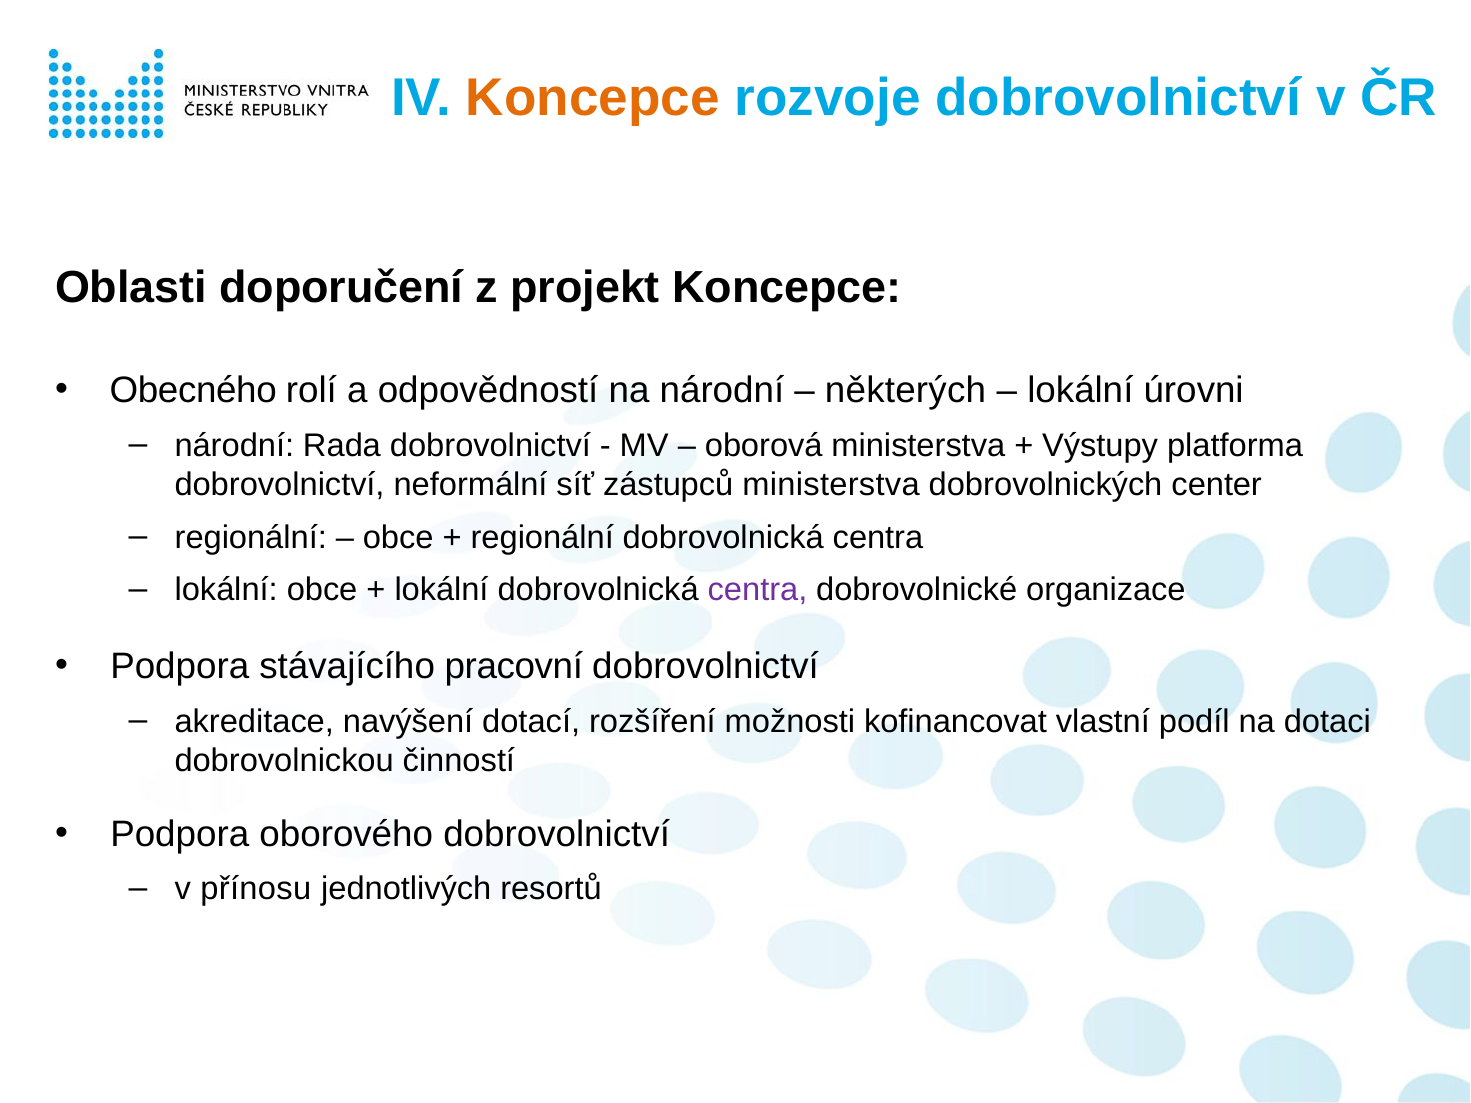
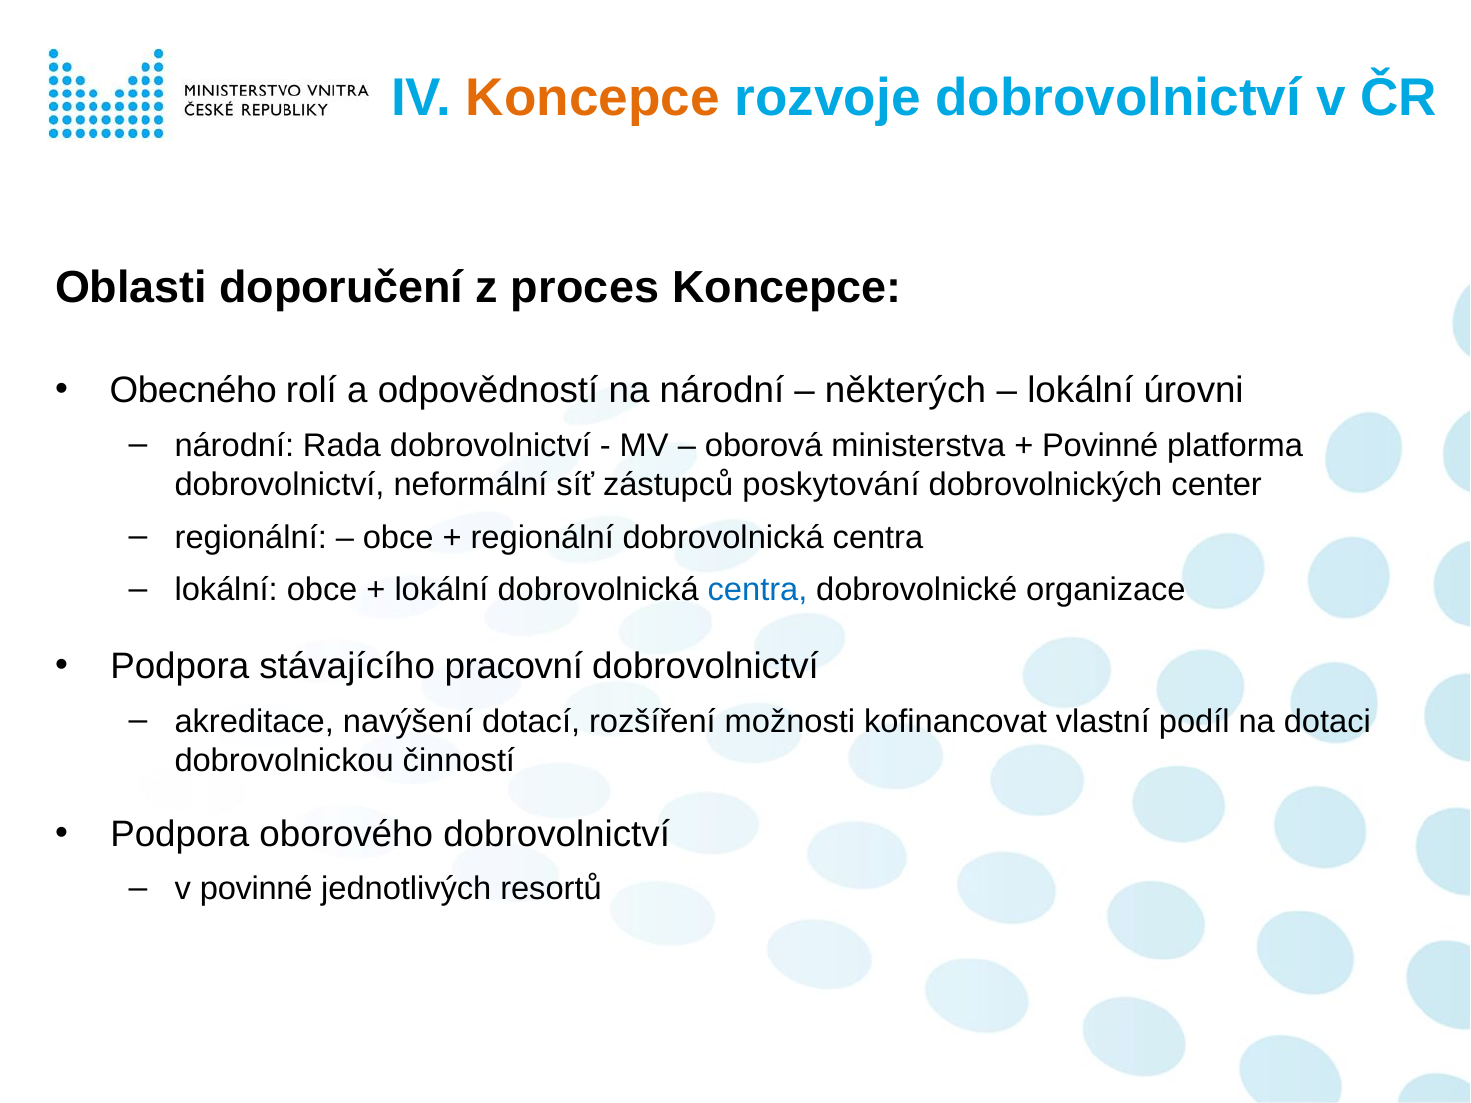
projekt: projekt -> proces (585, 288)
Výstupy: Výstupy -> Povinné (1100, 446)
zástupců ministerstva: ministerstva -> poskytování (831, 485)
centra colour: purple -> blue (757, 590)
v přínosu: přínosu -> povinné (256, 889)
